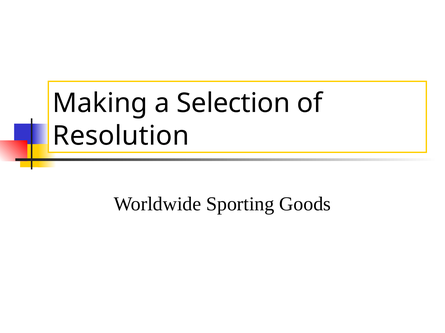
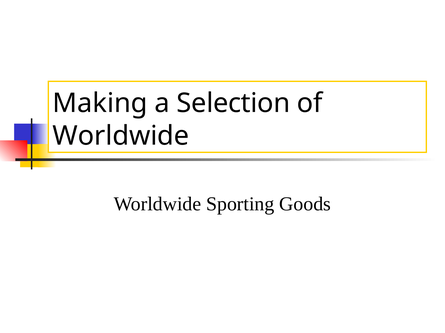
Resolution: Resolution -> Worldwide (121, 136)
